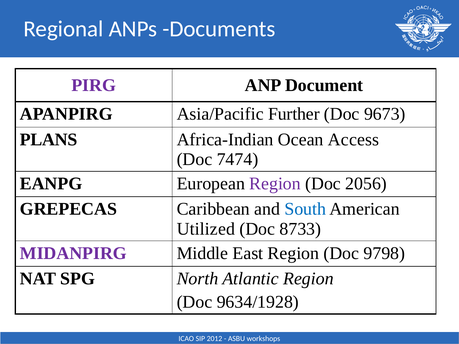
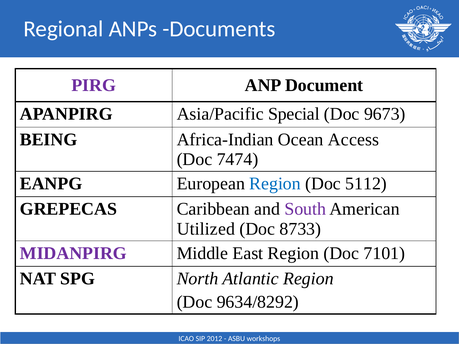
Further: Further -> Special (294, 114)
PLANS: PLANS -> BEING (49, 140)
Region colour: purple -> blue (275, 184)
2056: 2056 -> 5112 (366, 184)
South colour: blue -> purple (305, 209)
9798: 9798 -> 7101 (384, 253)
9634/1928: 9634/1928 -> 9634/8292 (258, 302)
